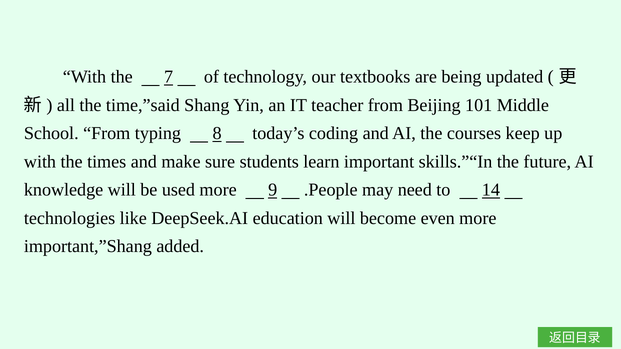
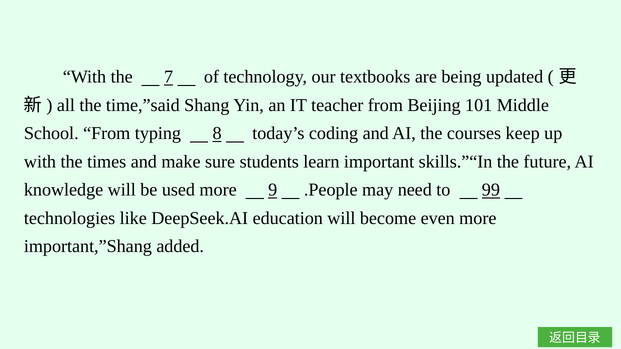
14: 14 -> 99 (491, 190)
